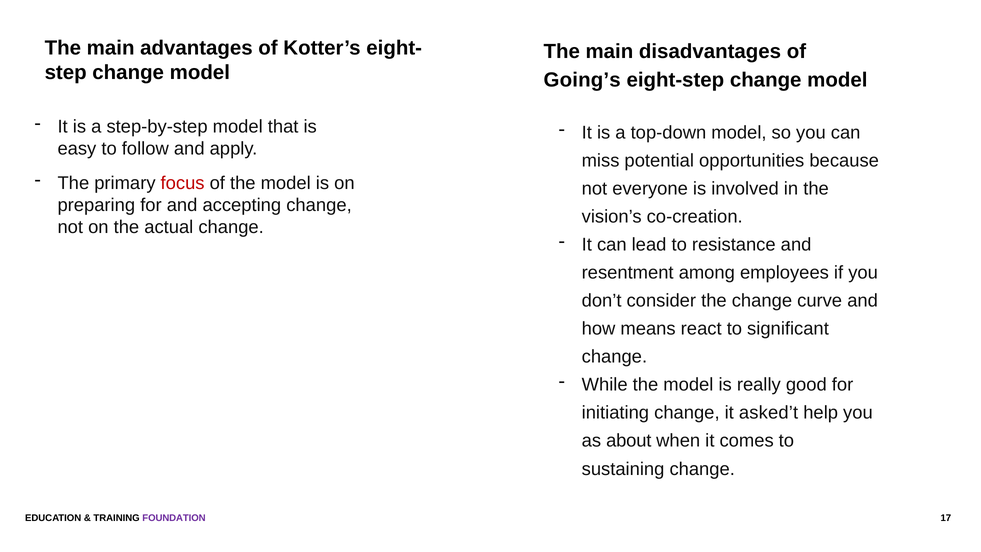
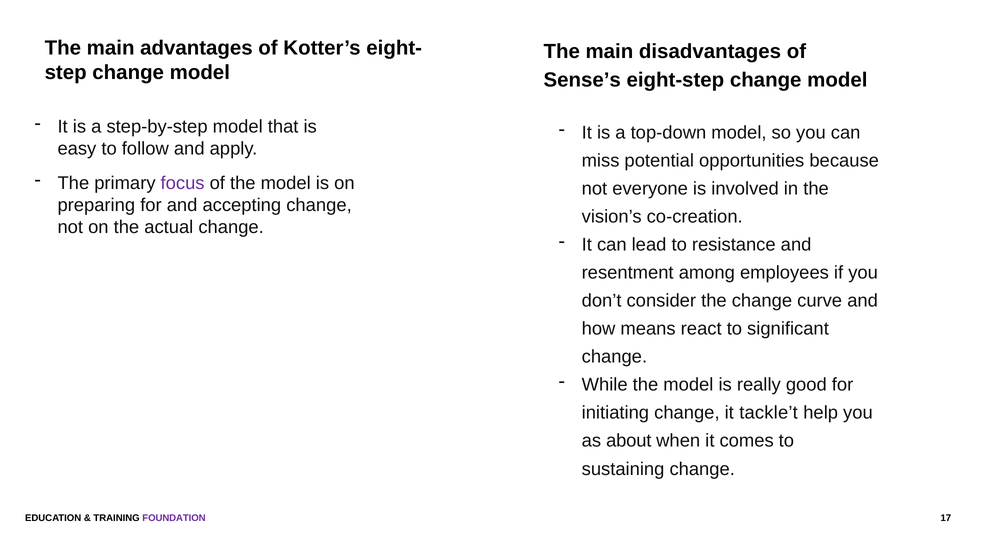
Going’s: Going’s -> Sense’s (582, 80)
focus colour: red -> purple (183, 183)
asked’t: asked’t -> tackle’t (769, 413)
